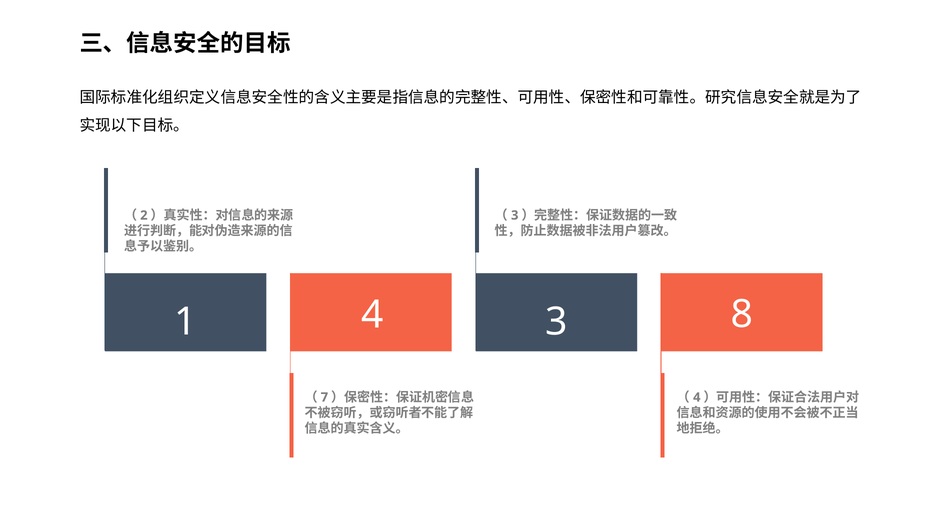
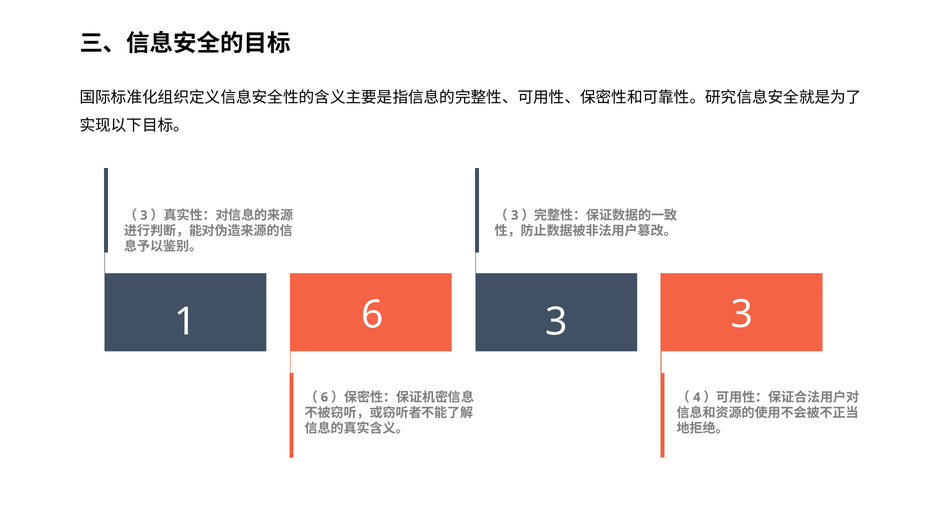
2: 2 -> 3 (144, 216)
1 4: 4 -> 6 (372, 315)
3 8: 8 -> 3 (742, 315)
7: 7 -> 6 (324, 398)
